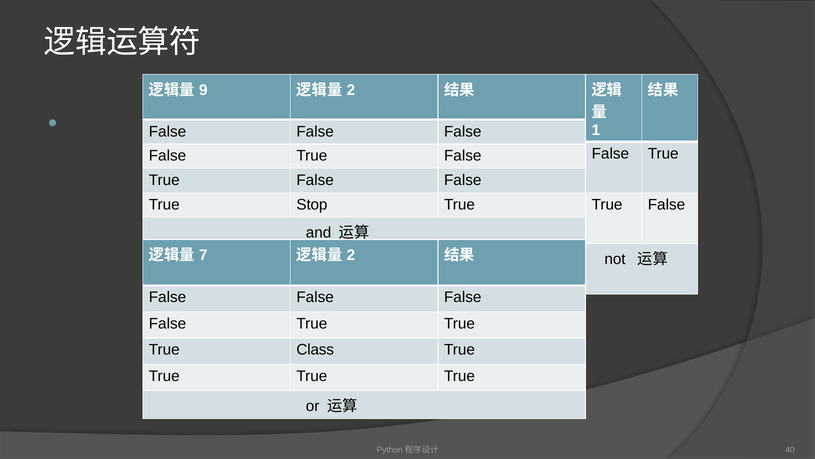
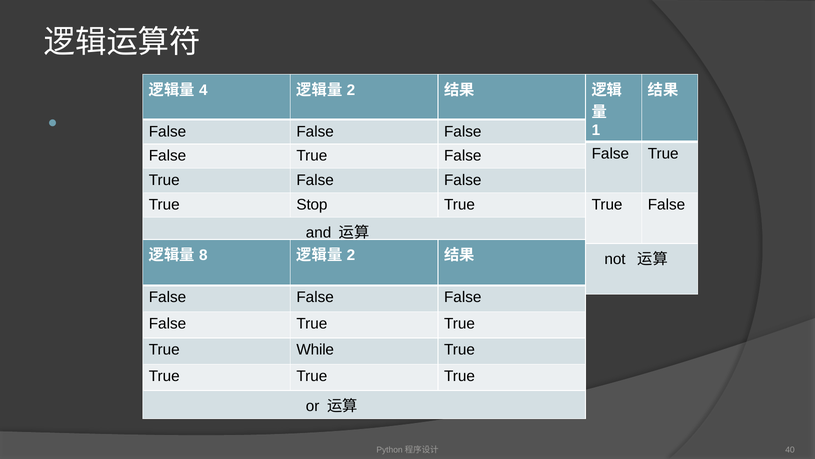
9: 9 -> 4 (203, 90)
7: 7 -> 8 (203, 255)
Class: Class -> While (315, 349)
